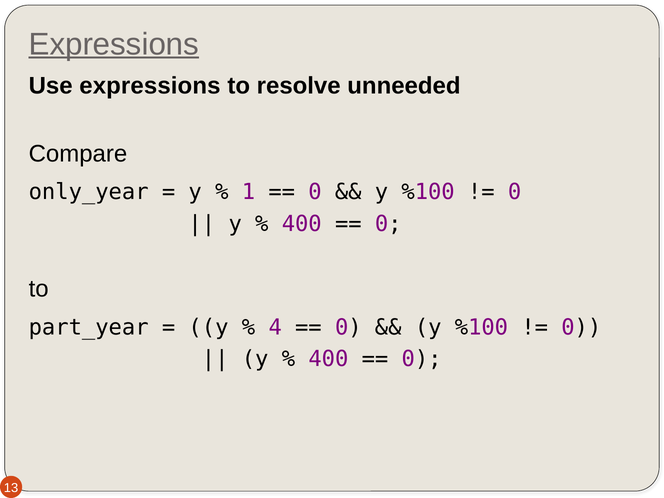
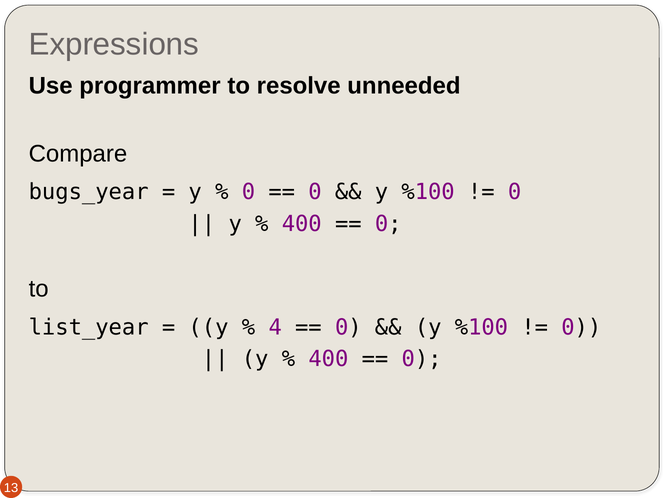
Expressions underline: present -> none (114, 44)
Use expressions: expressions -> programmer (150, 86)
only_year: only_year -> bugs_year (89, 192)
1: 1 -> 0 (248, 192)
part_year: part_year -> list_year (89, 327)
